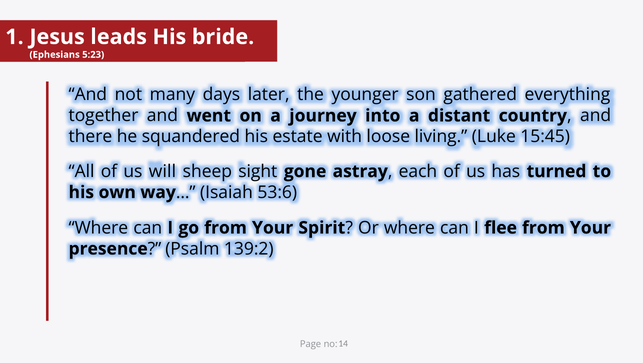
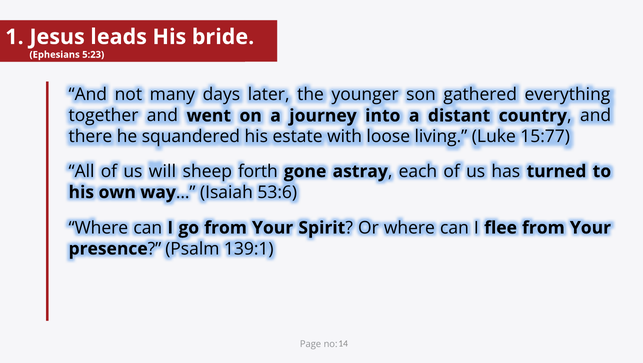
15:45: 15:45 -> 15:77 (545, 136)
sight: sight -> forth (258, 171)
139:2: 139:2 -> 139:1 (249, 249)
